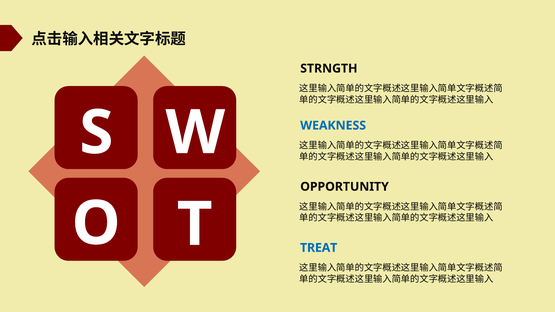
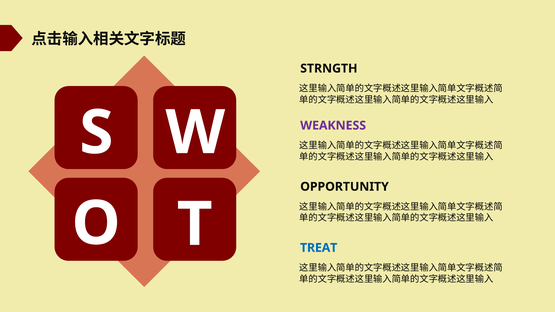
WEAKNESS colour: blue -> purple (333, 126)
